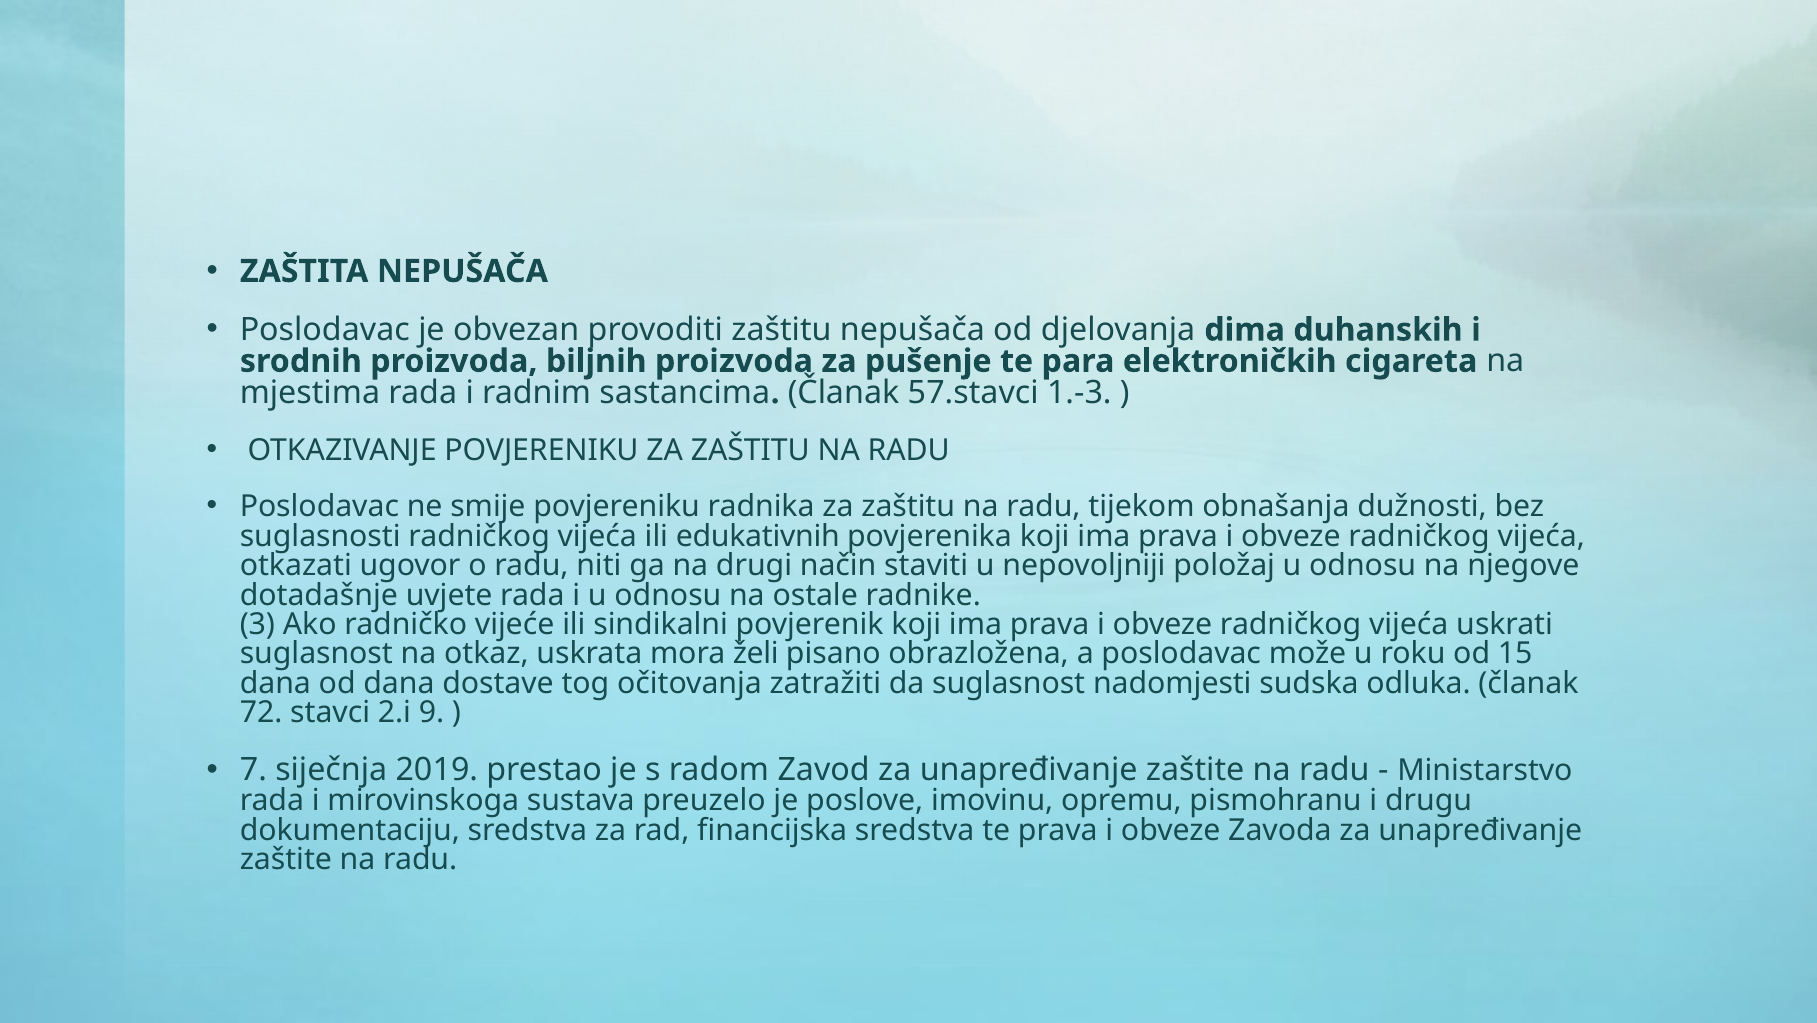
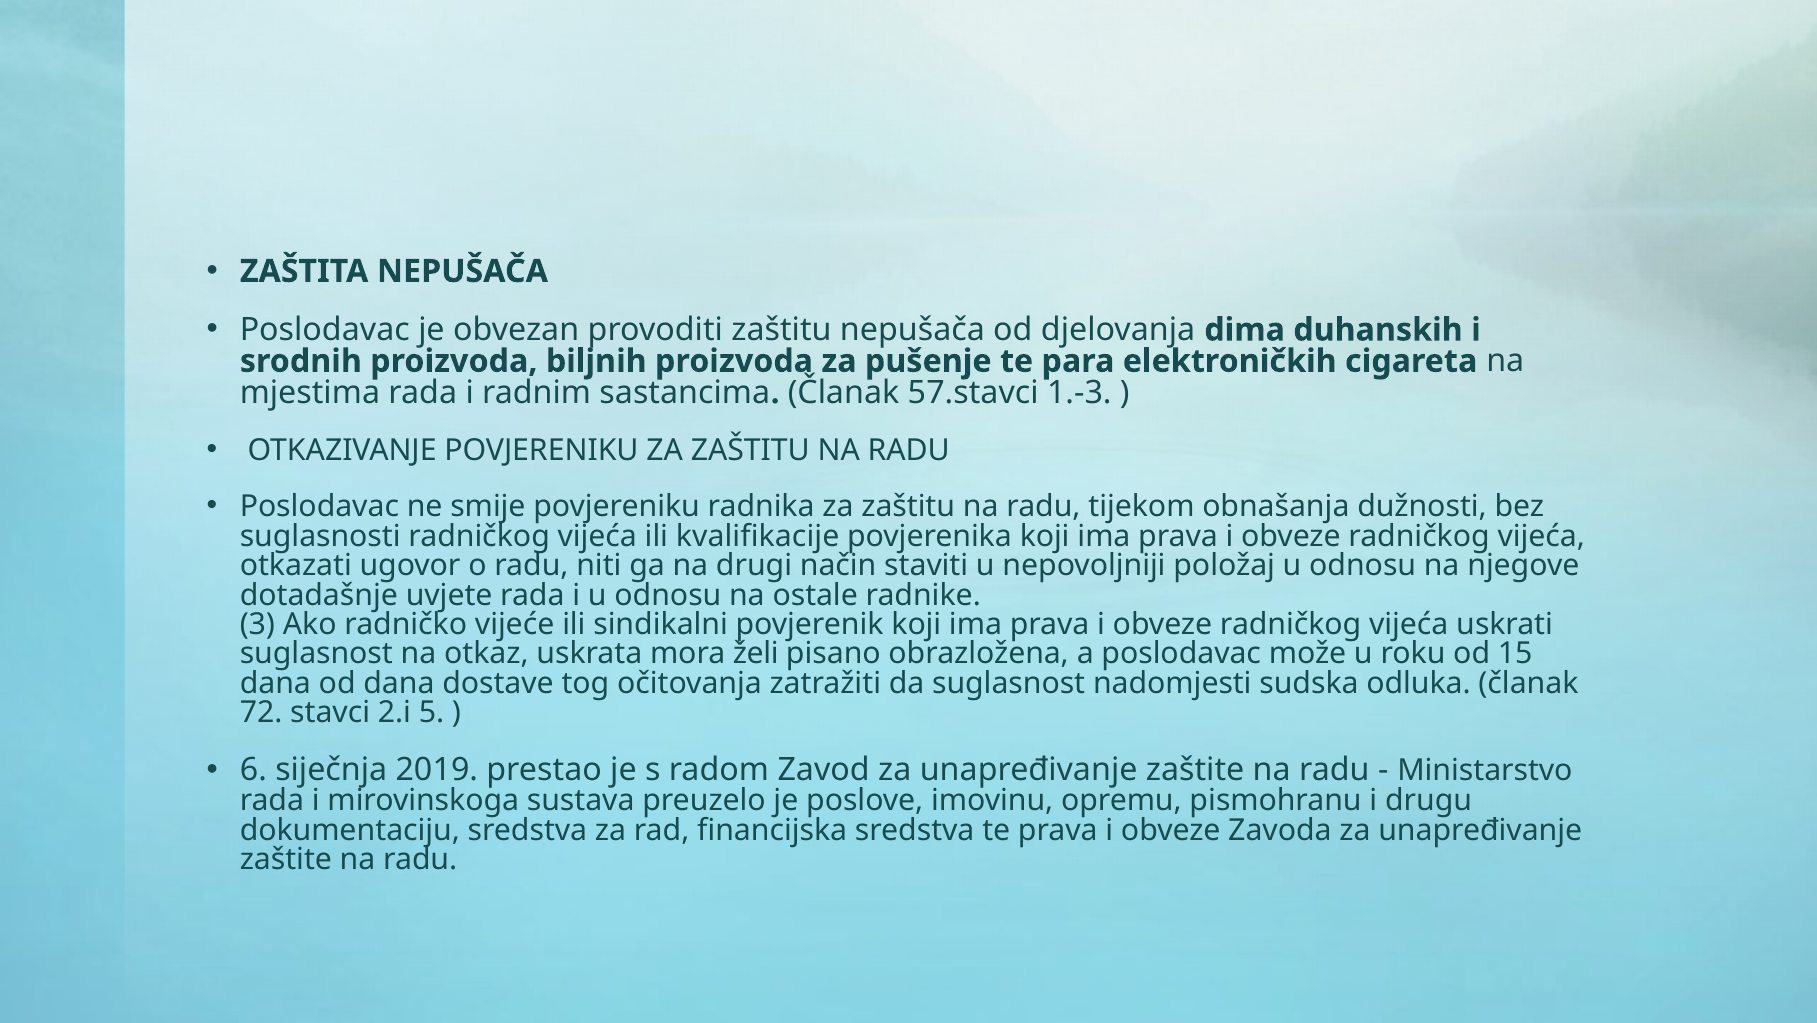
edukativnih: edukativnih -> kvalifikacije (758, 536)
9: 9 -> 5 (431, 712)
7: 7 -> 6 (253, 770)
